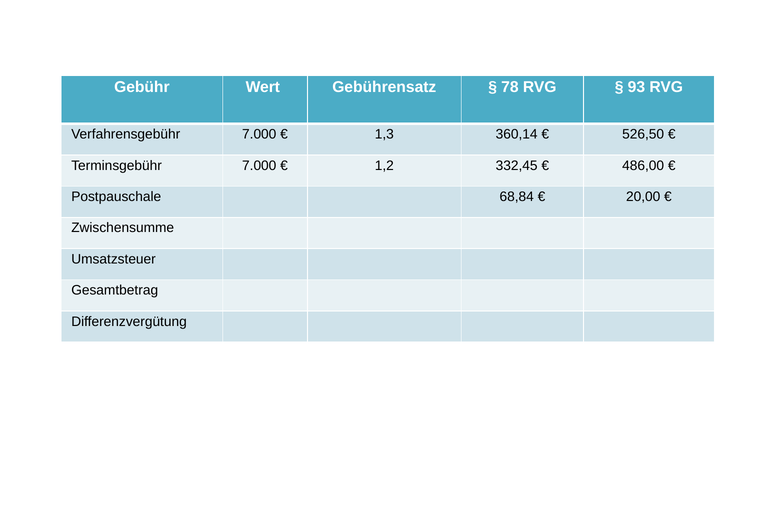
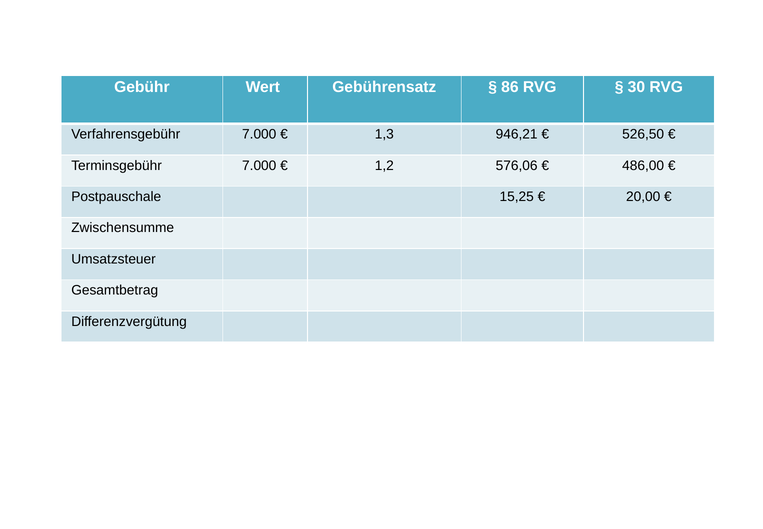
78: 78 -> 86 (510, 87)
93: 93 -> 30 (636, 87)
360,14: 360,14 -> 946,21 (517, 134)
332,45: 332,45 -> 576,06 (517, 165)
68,84: 68,84 -> 15,25 (517, 196)
